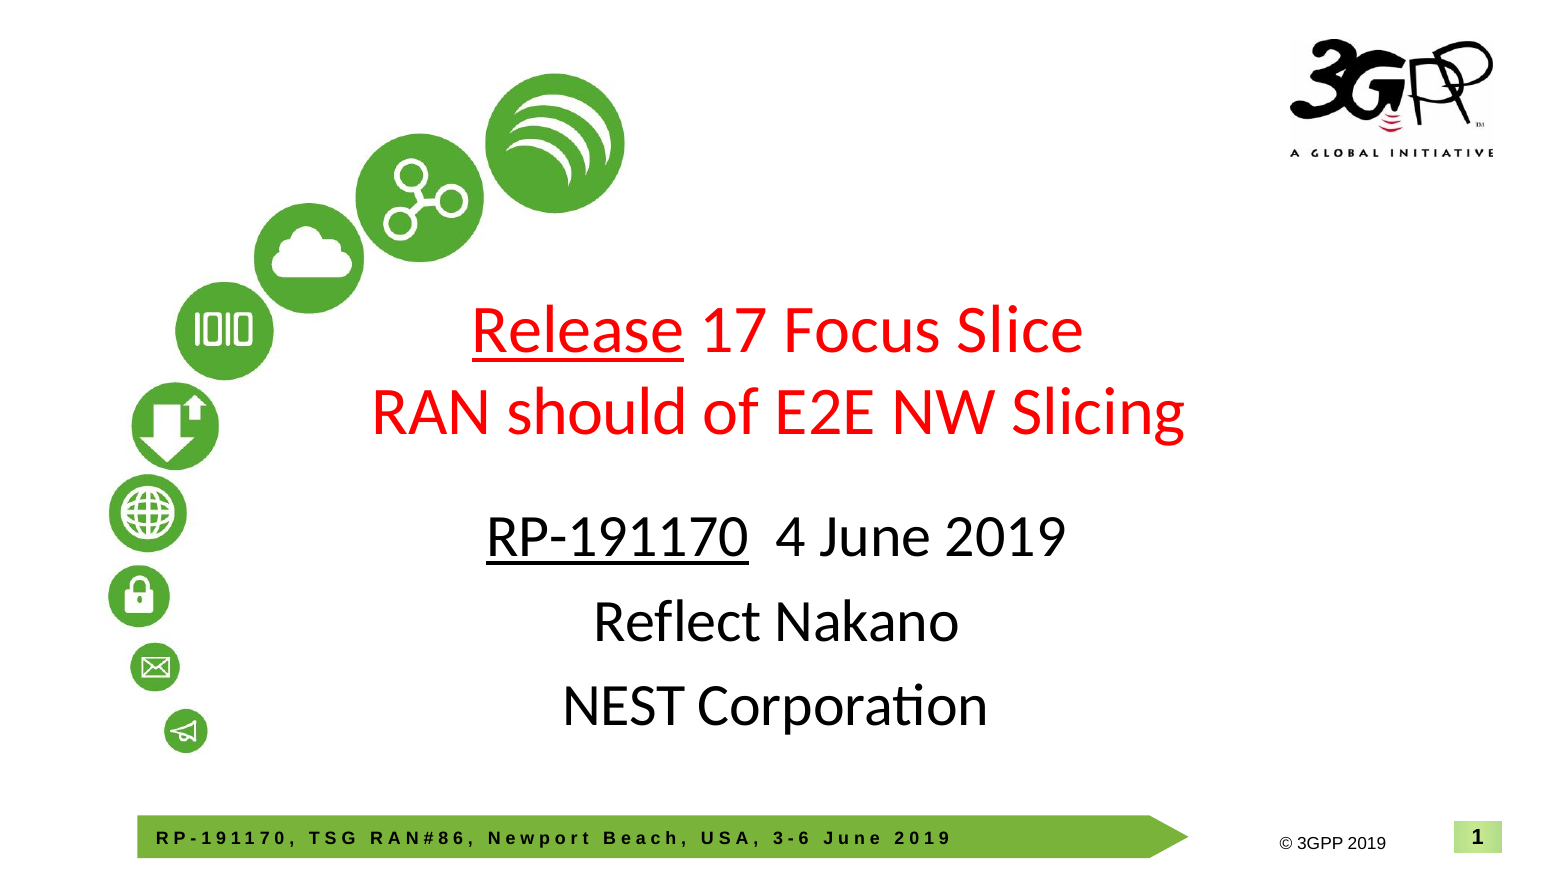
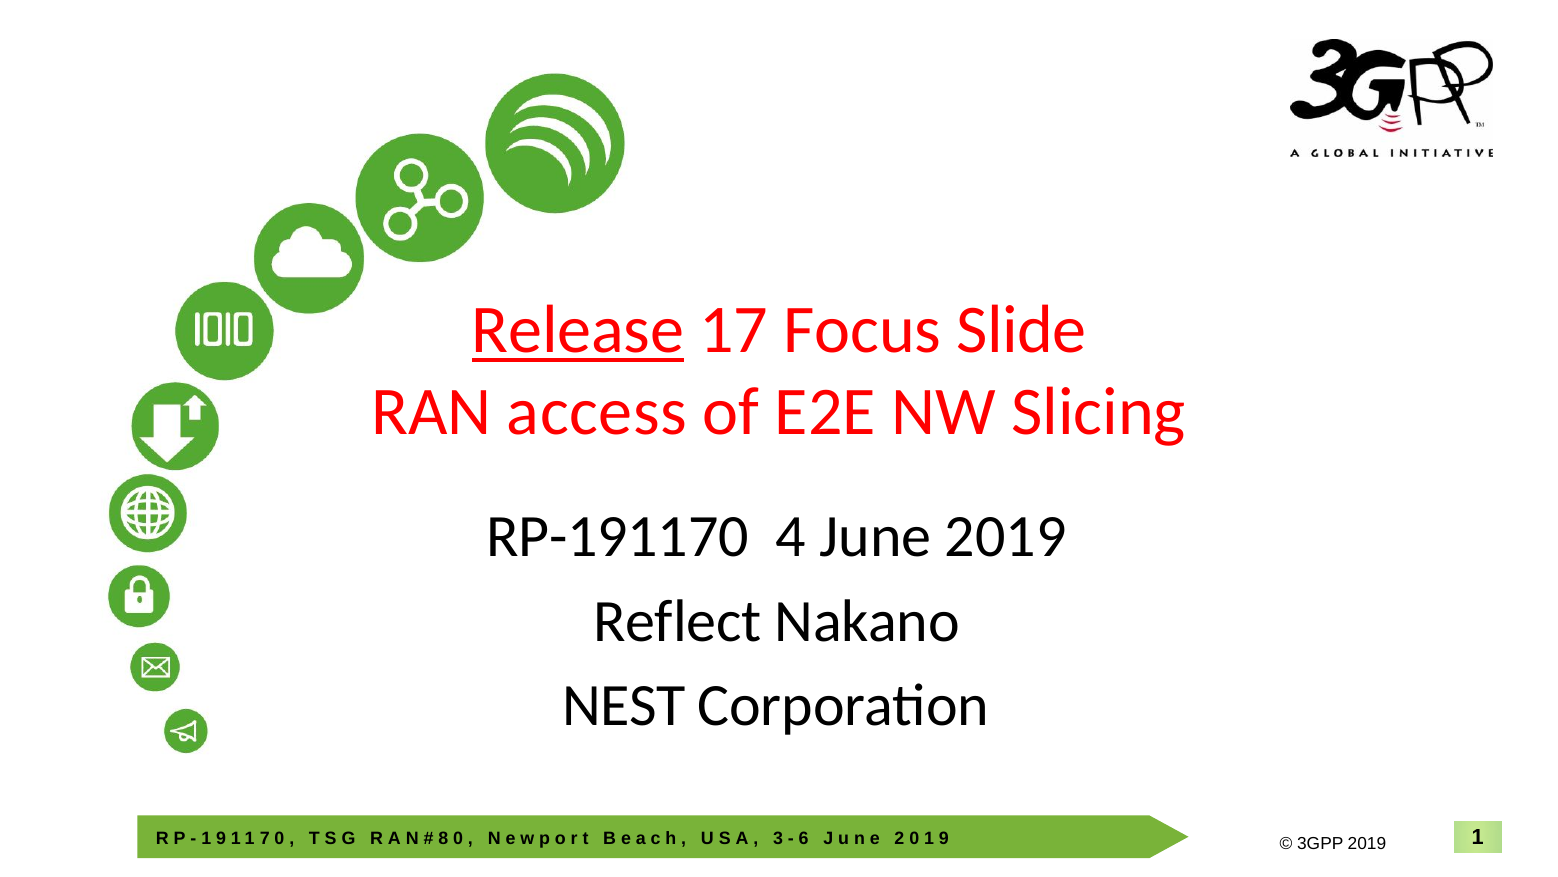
Slice: Slice -> Slide (1022, 330)
should: should -> access (597, 412)
RP-191170 underline: present -> none (617, 537)
6: 6 -> 0 (458, 838)
